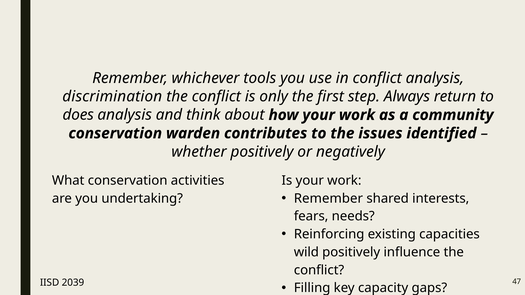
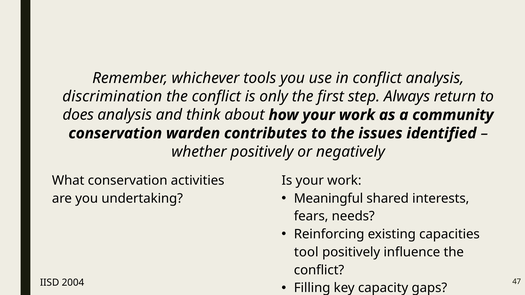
Remember: Remember -> Meaningful (329, 199)
wild: wild -> tool (306, 252)
2039: 2039 -> 2004 (73, 283)
